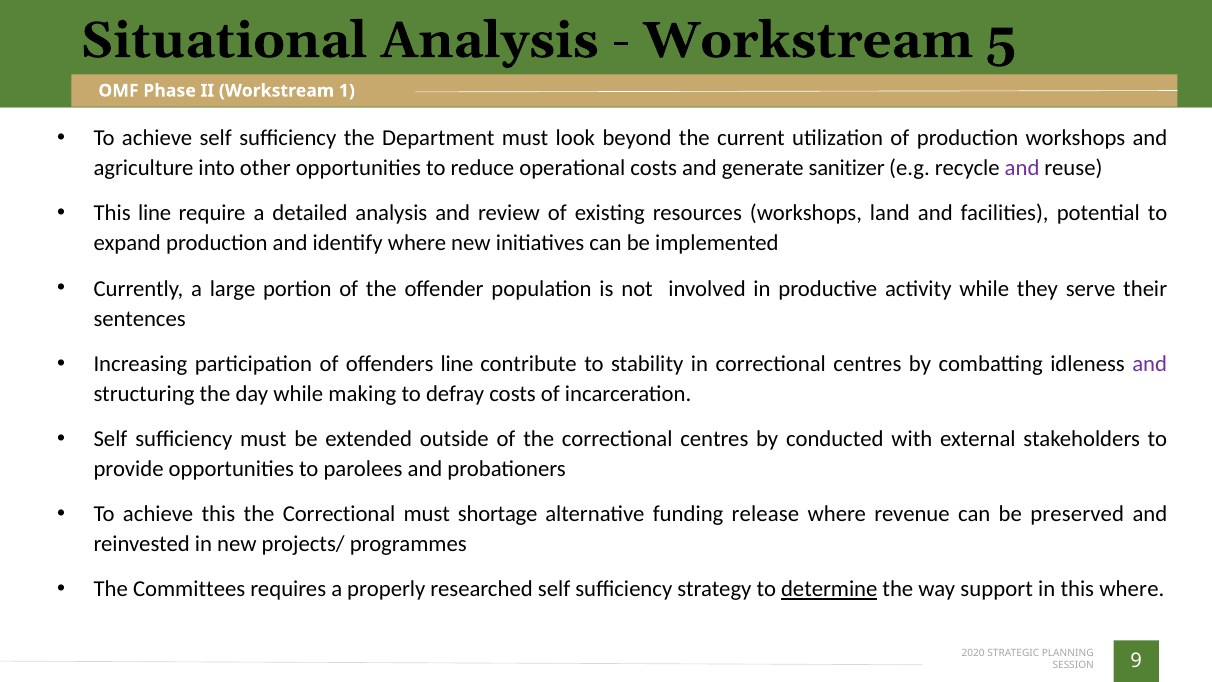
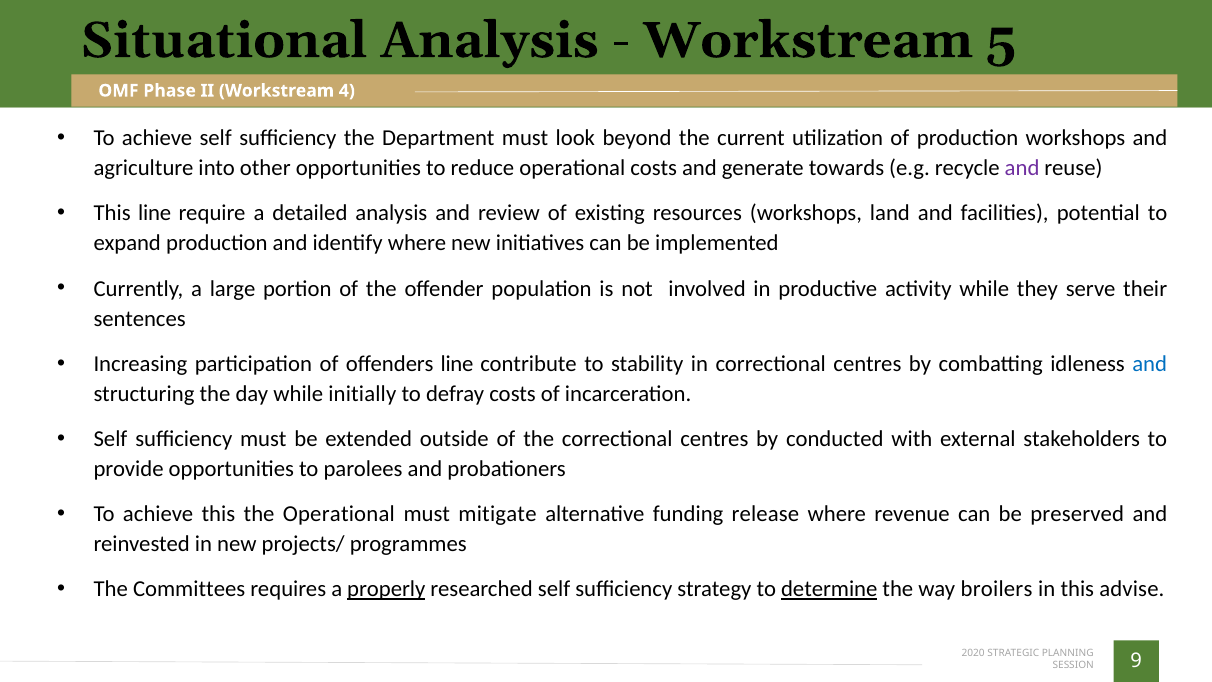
1: 1 -> 4 (347, 91)
sanitizer: sanitizer -> towards (847, 168)
and colour: purple -> blue (1150, 364)
making: making -> initially (362, 394)
this the Correctional: Correctional -> Operational (339, 514)
shortage: shortage -> mitigate (497, 514)
properly underline: none -> present (386, 589)
support: support -> broilers (997, 589)
this where: where -> advise (1132, 589)
